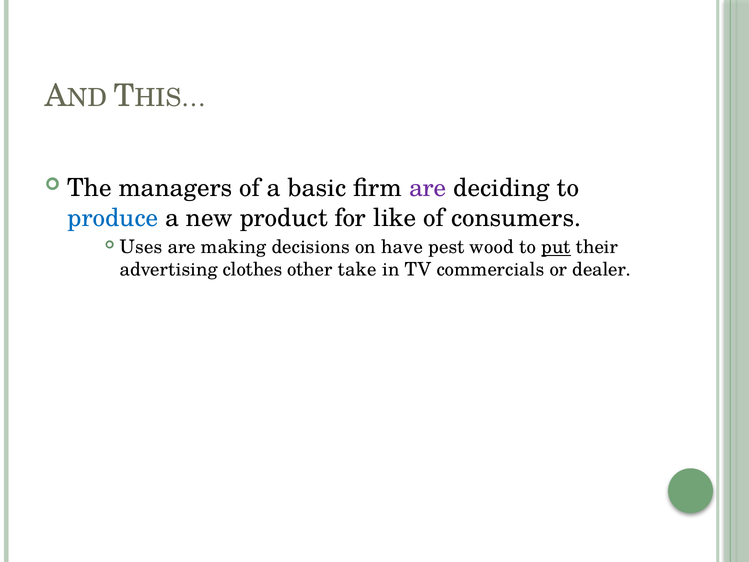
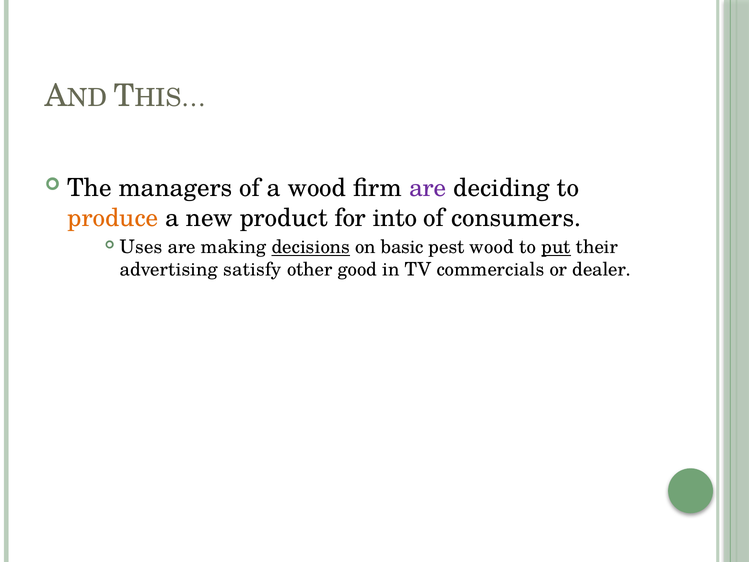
a basic: basic -> wood (317, 188)
produce colour: blue -> orange (113, 218)
like: like -> into (395, 218)
decisions underline: none -> present (311, 247)
have: have -> basic (402, 247)
clothes: clothes -> satisfy (252, 270)
take: take -> good (357, 270)
